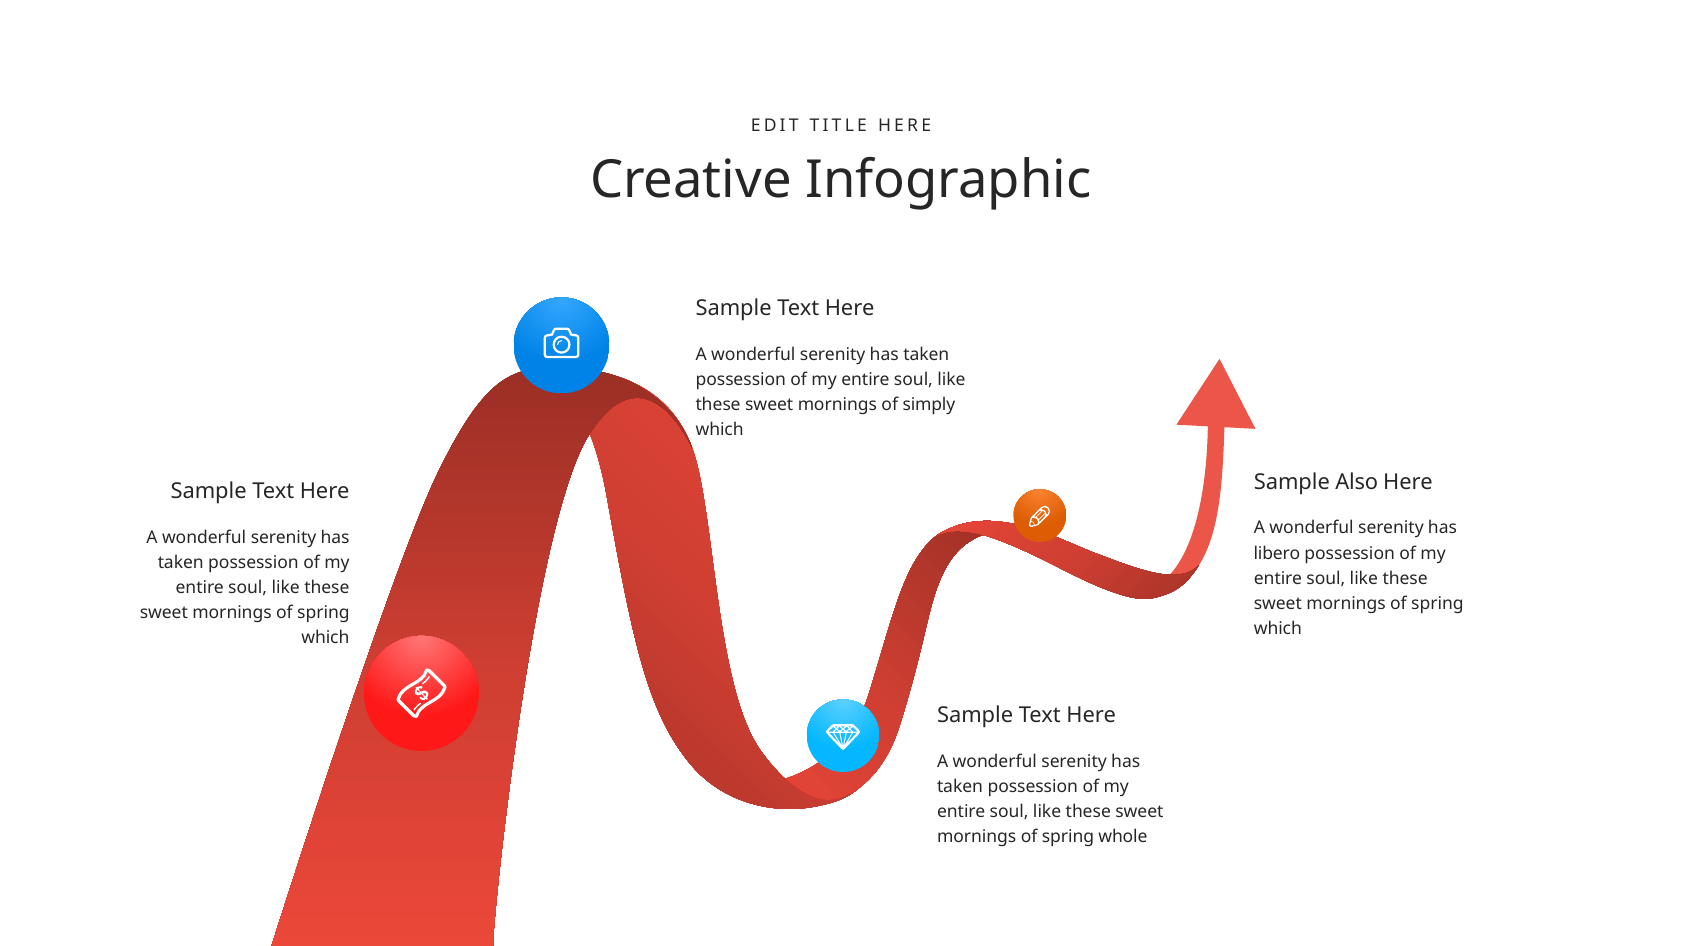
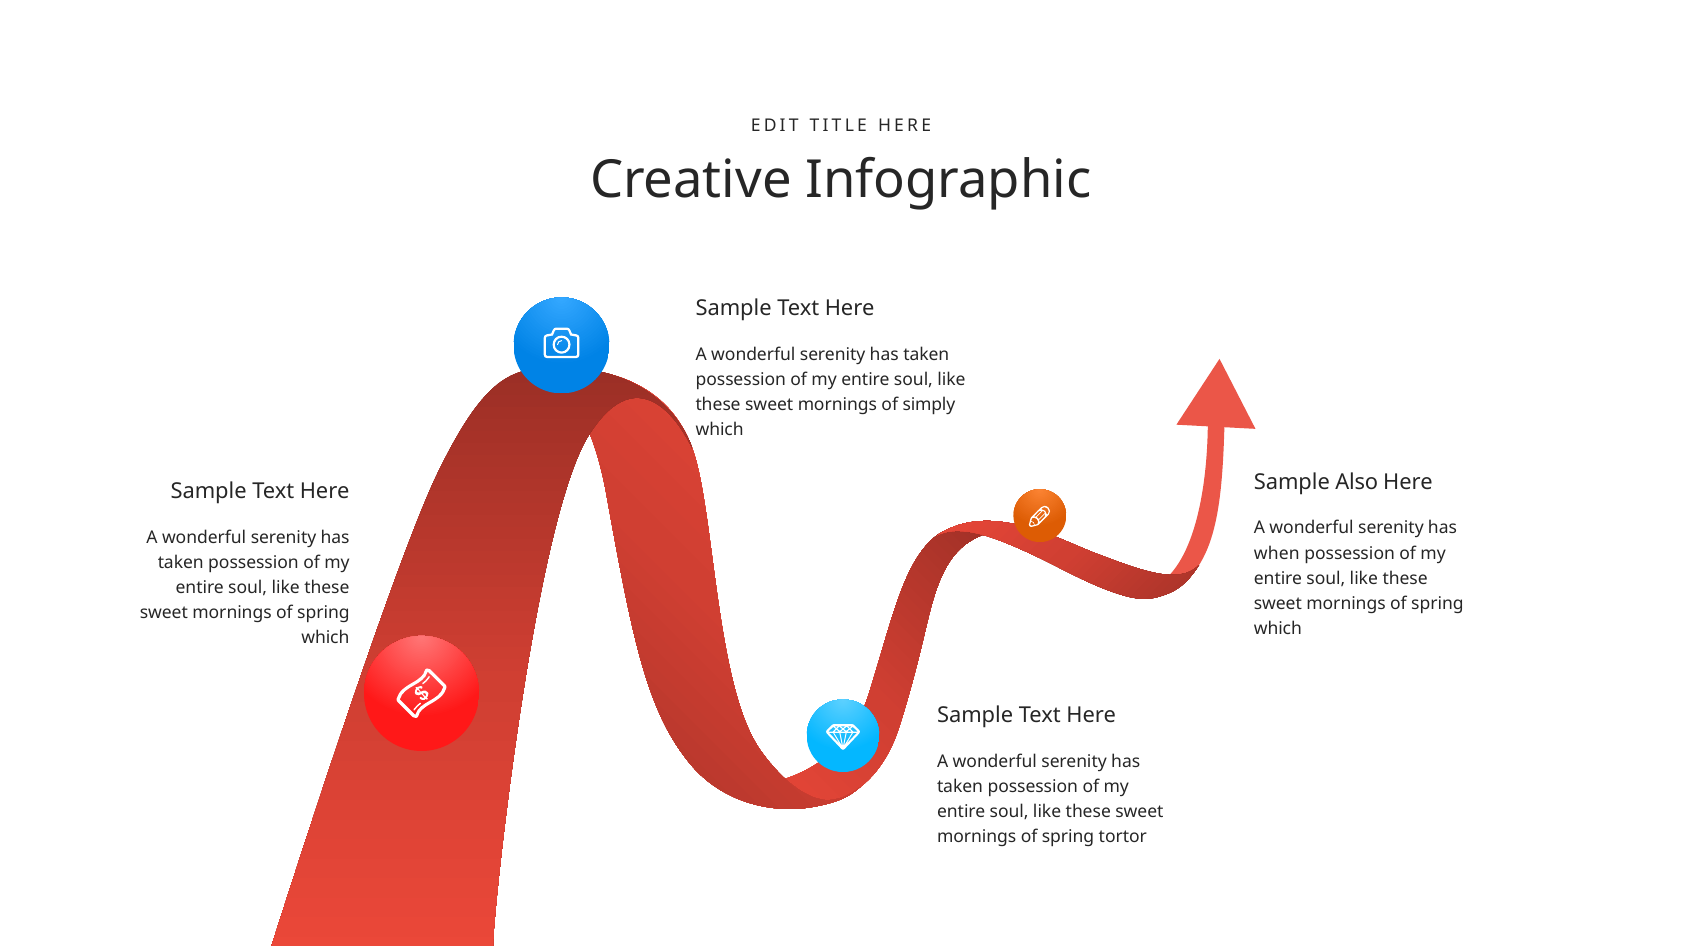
libero: libero -> when (1277, 553)
whole: whole -> tortor (1123, 837)
